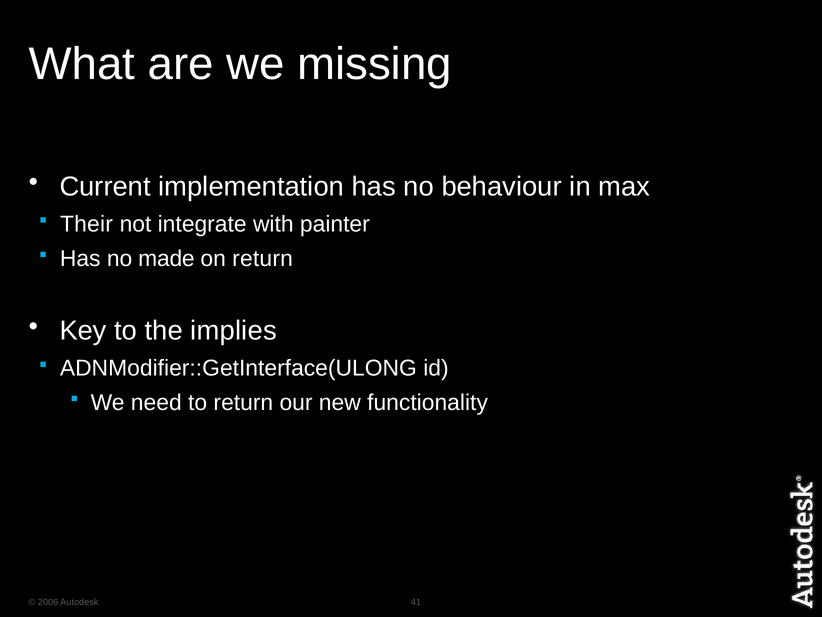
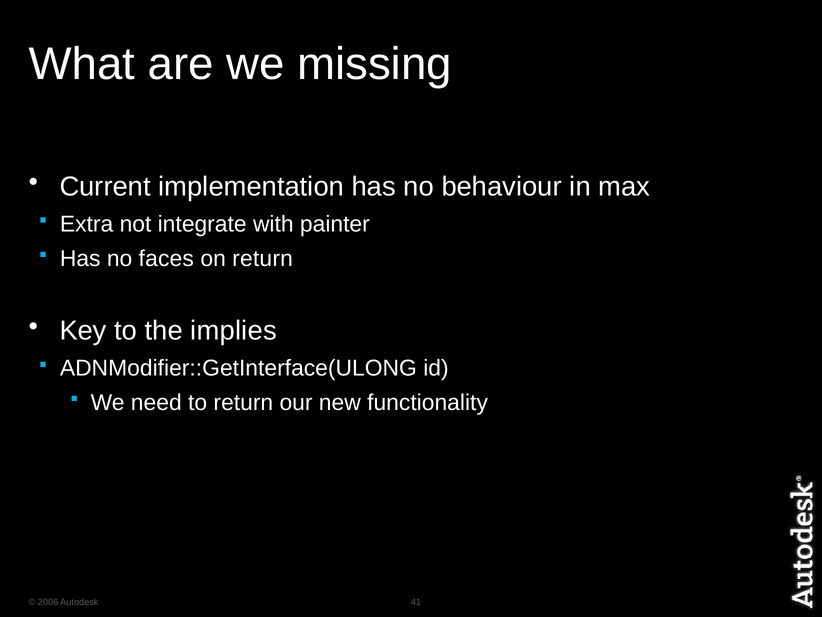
Their: Their -> Extra (87, 224)
made: made -> faces (166, 258)
